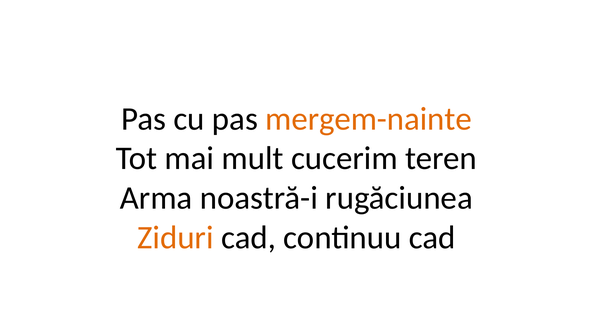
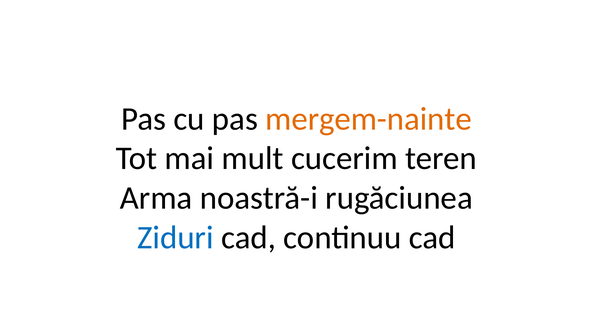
Ziduri colour: orange -> blue (175, 237)
